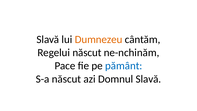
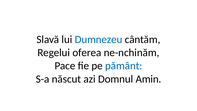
Dumnezeu colour: orange -> blue (99, 39)
Regelui născut: născut -> oferea (87, 53)
Domnul Slavă: Slavă -> Amin (148, 79)
